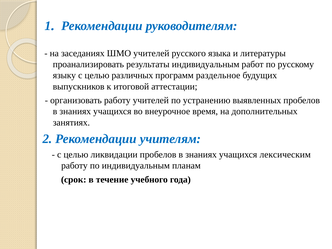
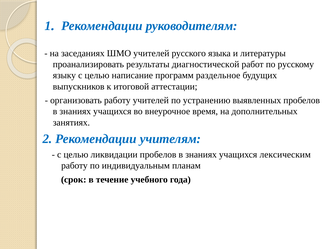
результаты индивидуальным: индивидуальным -> диагностической (206, 64)
различных: различных -> написание (132, 75)
